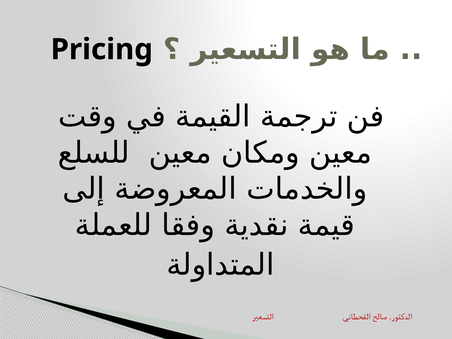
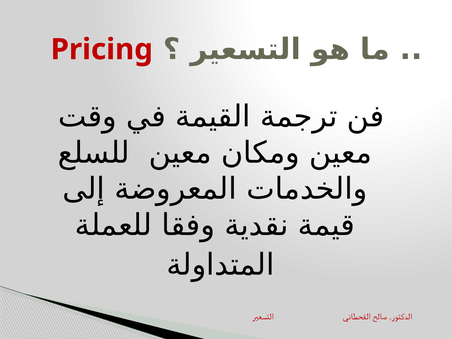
Pricing colour: black -> red (102, 49)
